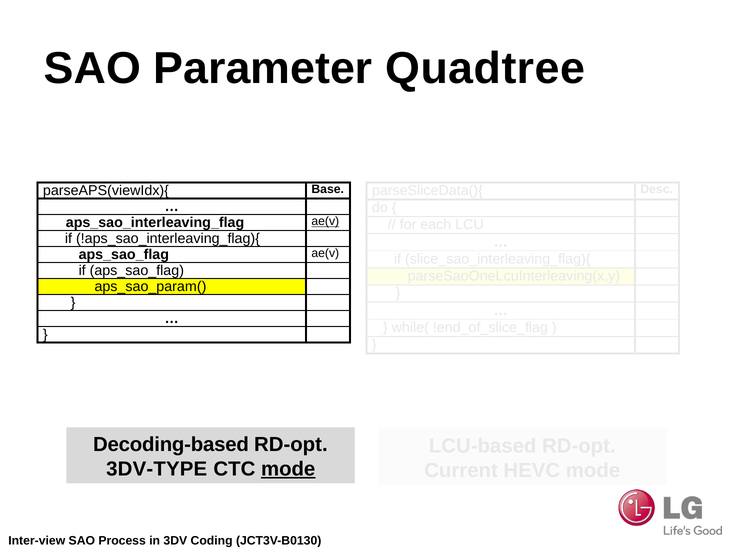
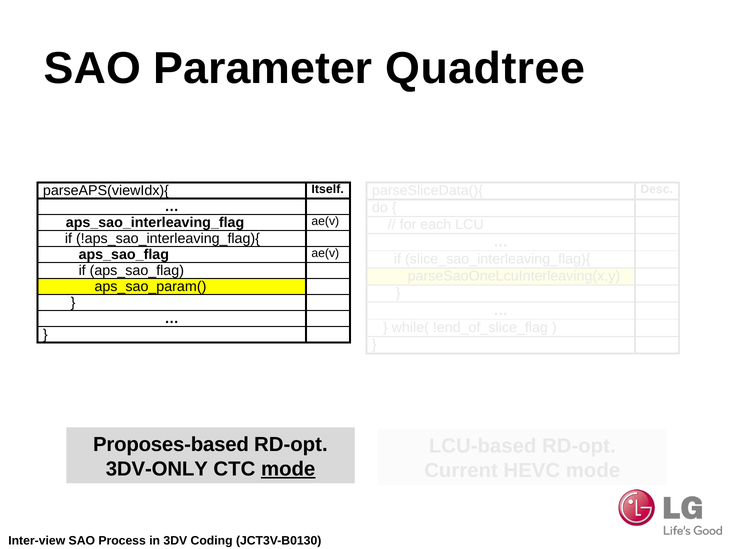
Base: Base -> Itself (328, 190)
ae(v underline: present -> none (325, 222)
Decoding-based: Decoding-based -> Proposes-based (171, 445)
3DV-TYPE: 3DV-TYPE -> 3DV-ONLY (157, 470)
